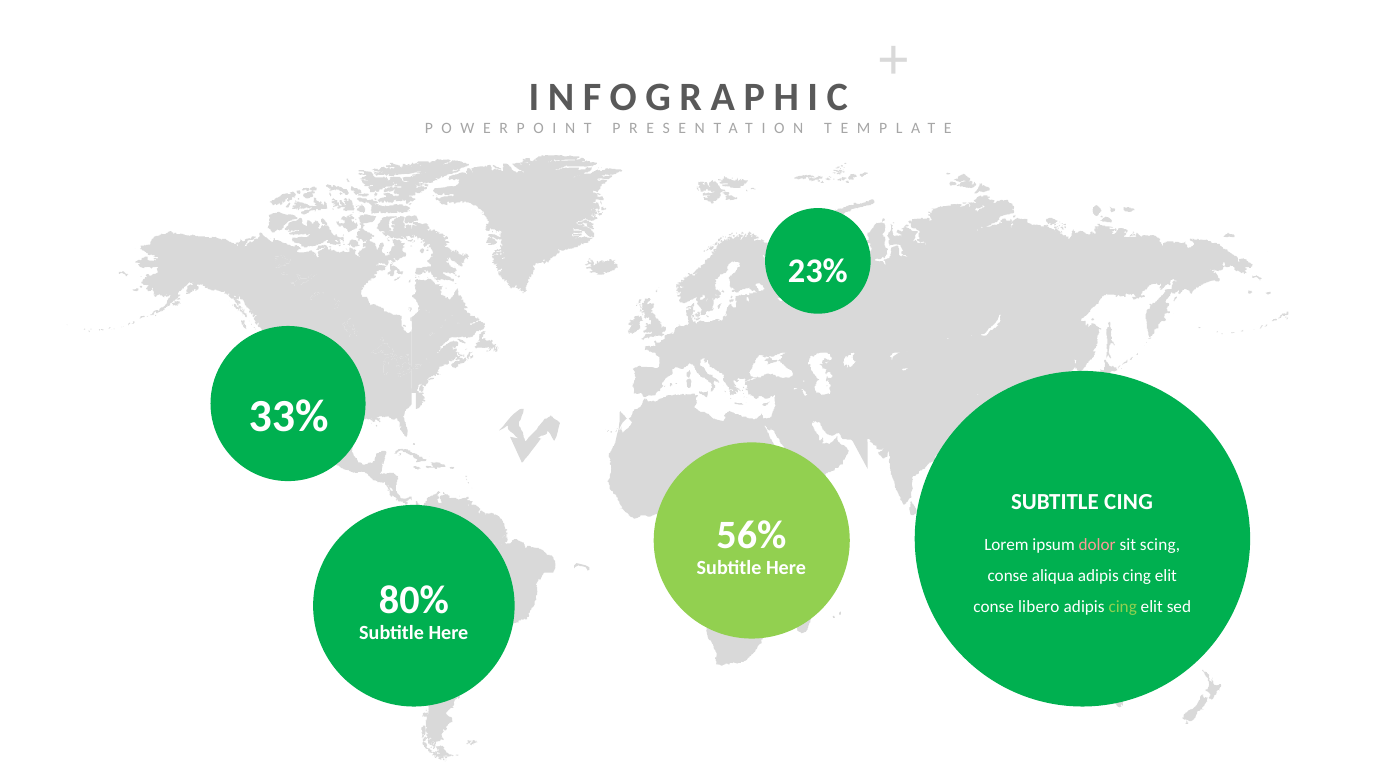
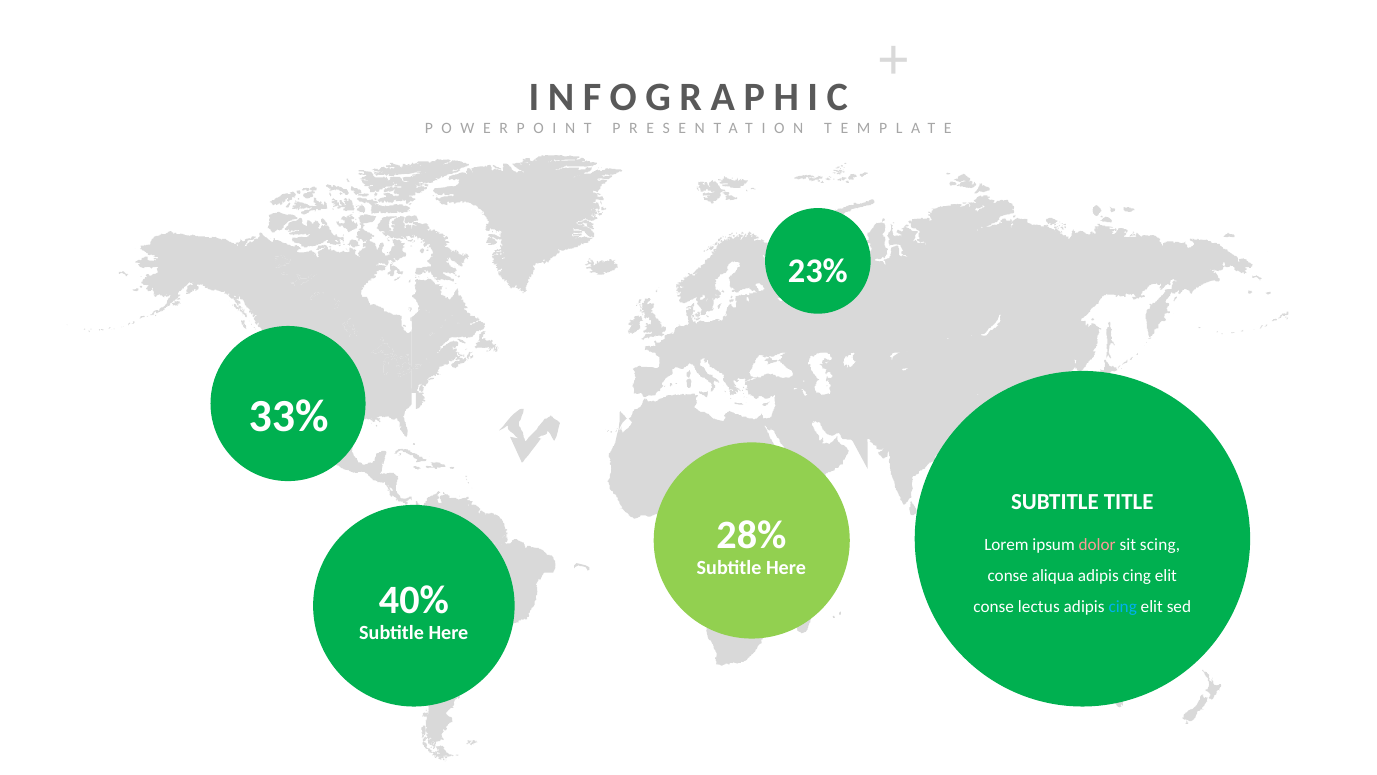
SUBTITLE CING: CING -> TITLE (1129, 502)
56%: 56% -> 28% (751, 535)
80%: 80% -> 40% (414, 600)
libero: libero -> lectus (1039, 607)
cing colour: light green -> light blue (1123, 607)
